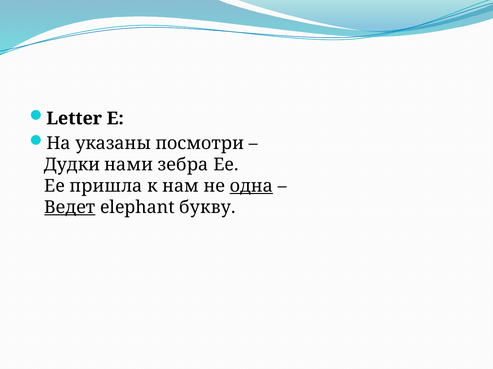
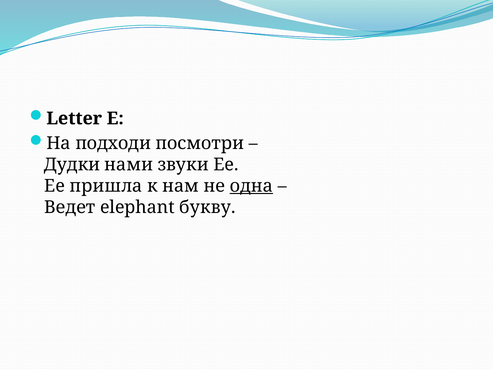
указаны: указаны -> подходи (113, 144)
зебра: зебра -> звуки (183, 165)
Ведет underline: present -> none (70, 208)
